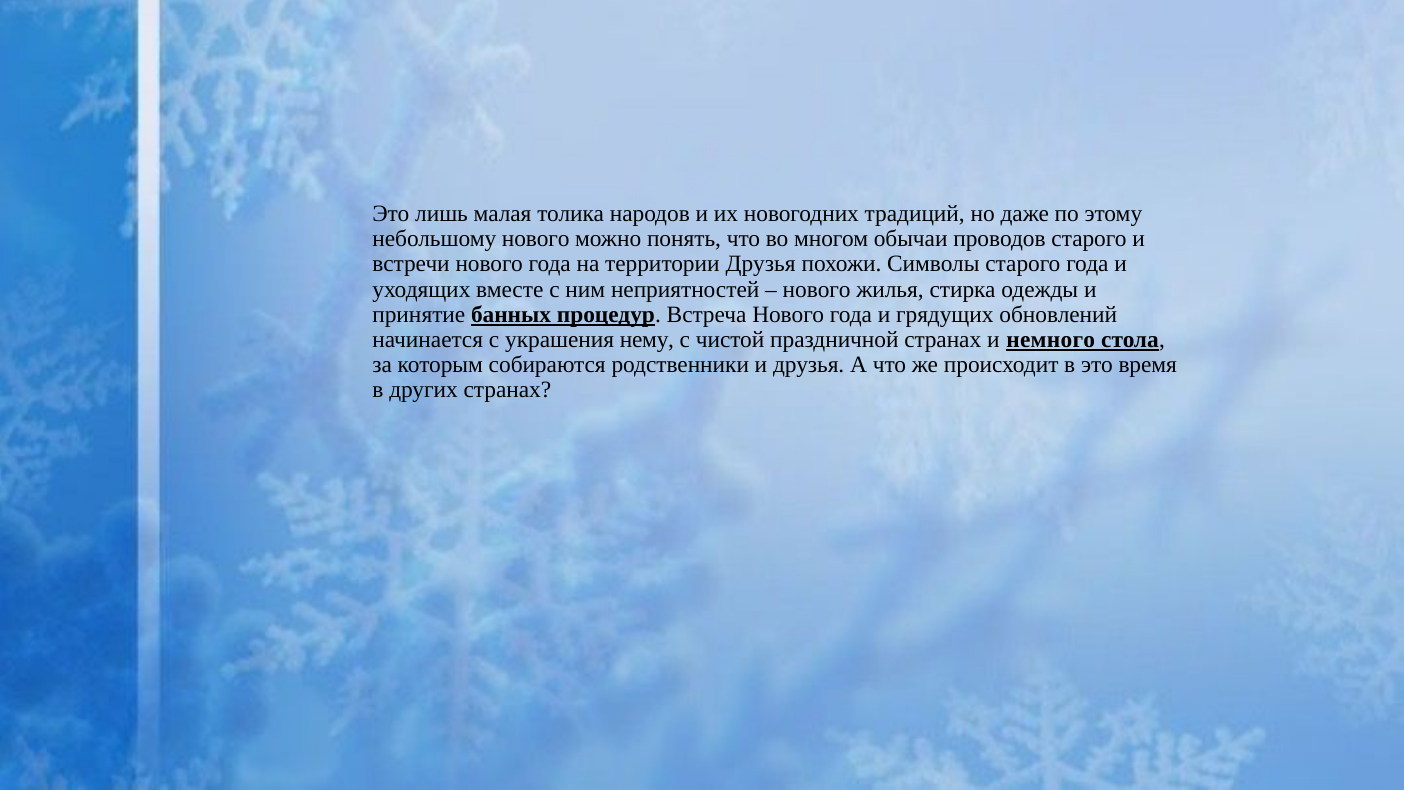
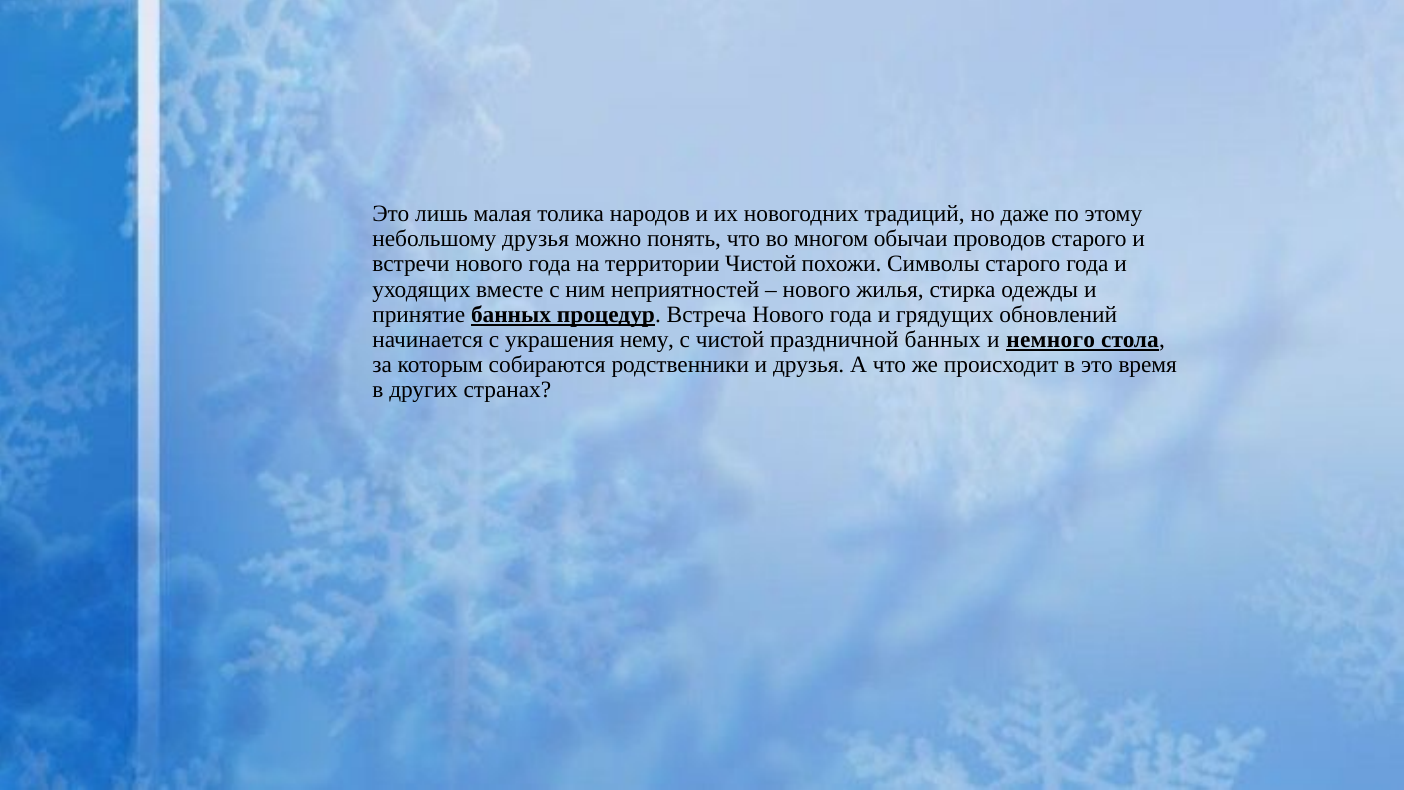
небольшому нового: нового -> друзья (536, 239)
территории Друзья: Друзья -> Чистой (761, 264)
праздничной странах: странах -> банных (943, 340)
